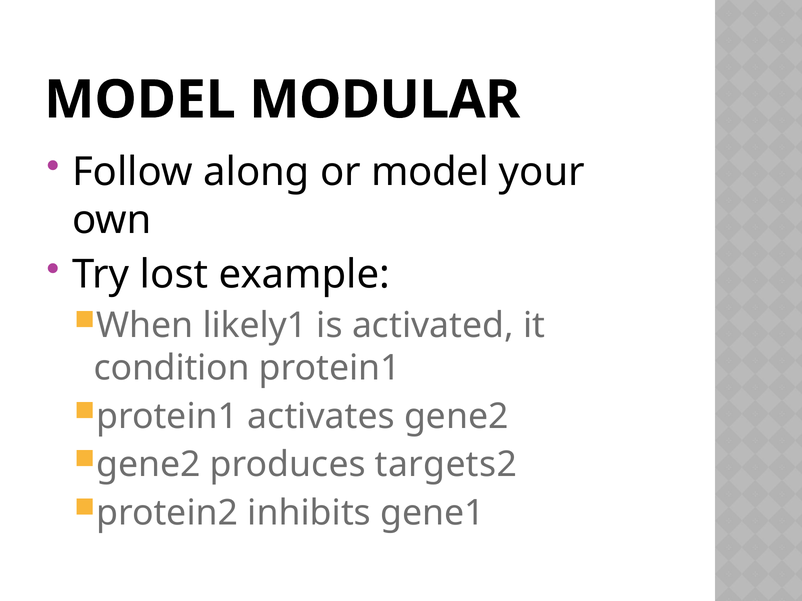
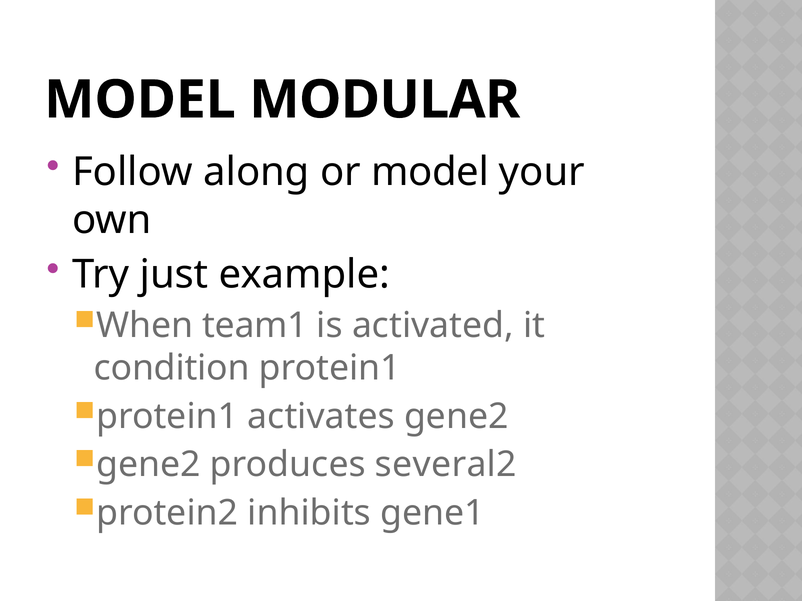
lost: lost -> just (174, 275)
likely1: likely1 -> team1 (255, 326)
targets2: targets2 -> several2 (446, 465)
